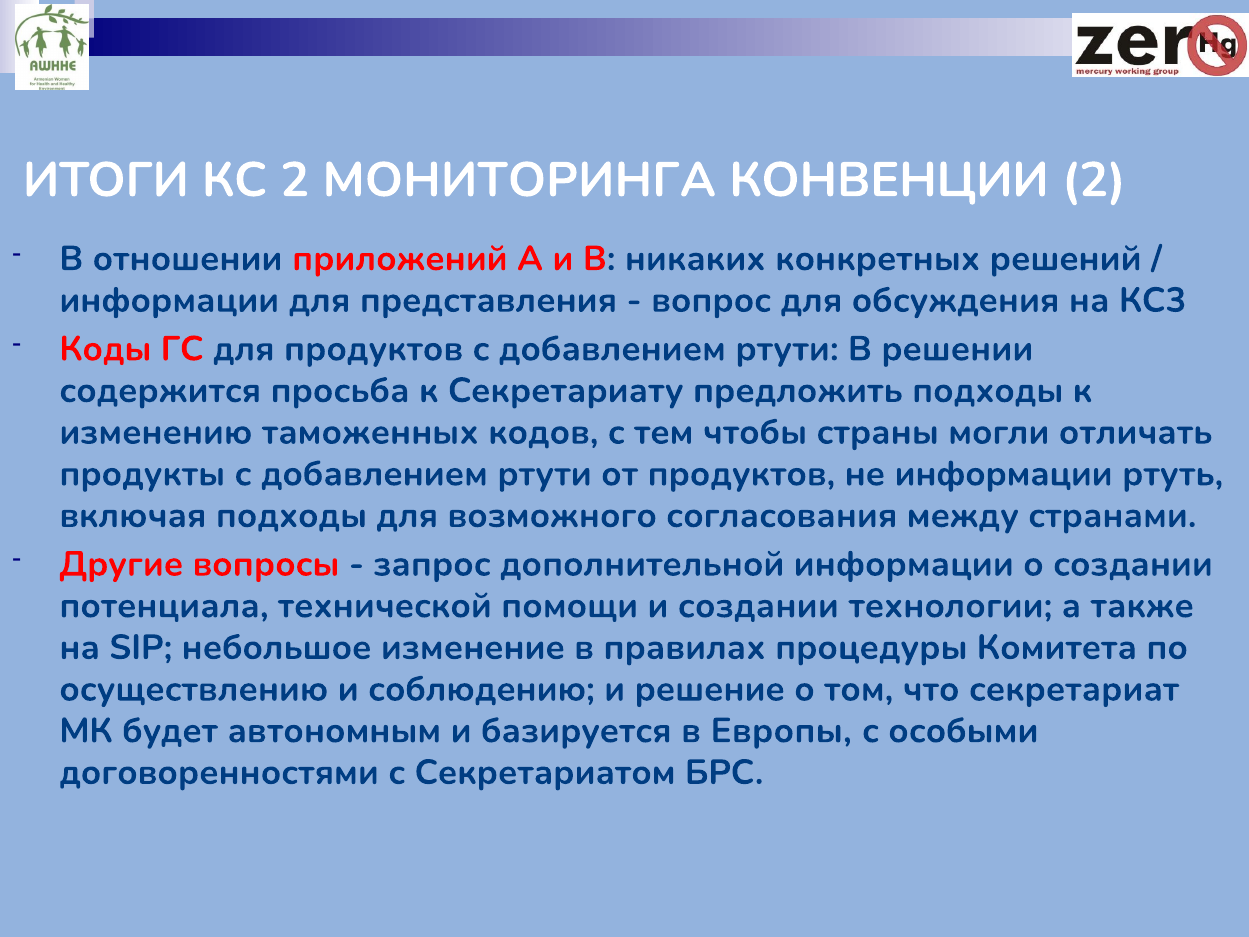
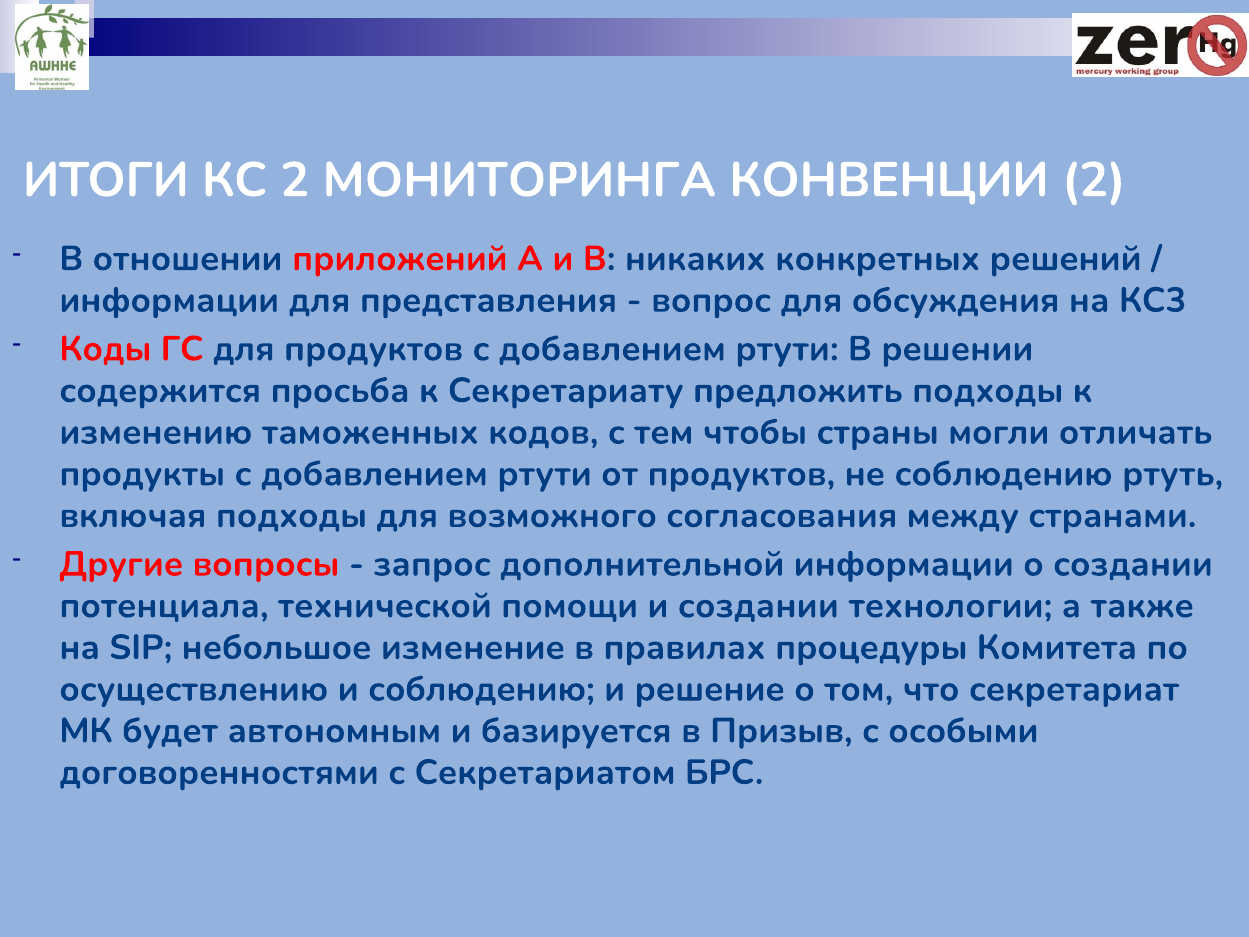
не информации: информации -> соблюдению (1004, 474)
Европы: Европы -> Призыв (781, 731)
